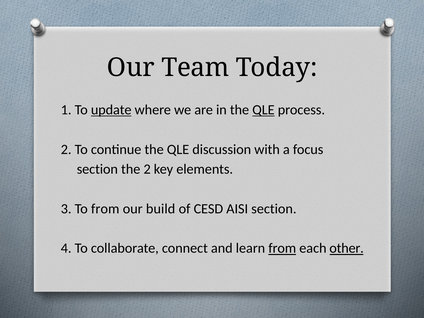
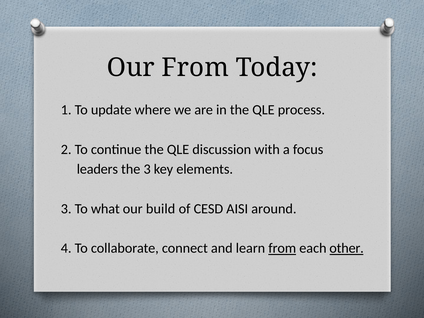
Our Team: Team -> From (195, 68)
update underline: present -> none (111, 110)
QLE underline: present -> none (263, 110)
section: section -> leaders (97, 169)
the 2: 2 -> 3 (147, 169)
To from: from -> what (105, 209)
AISI section: section -> around (274, 209)
